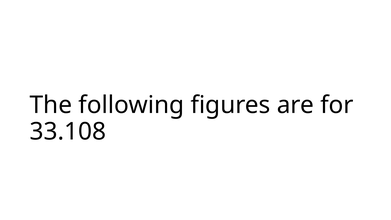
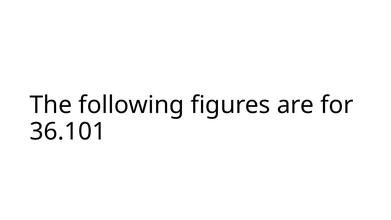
33.108: 33.108 -> 36.101 (68, 131)
